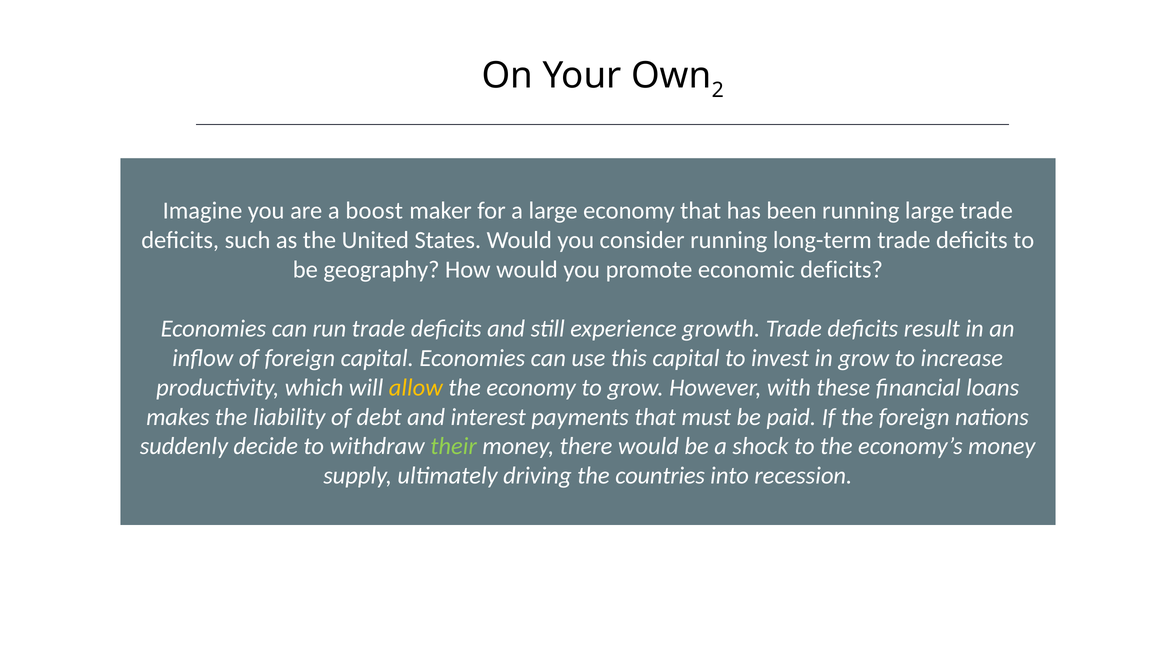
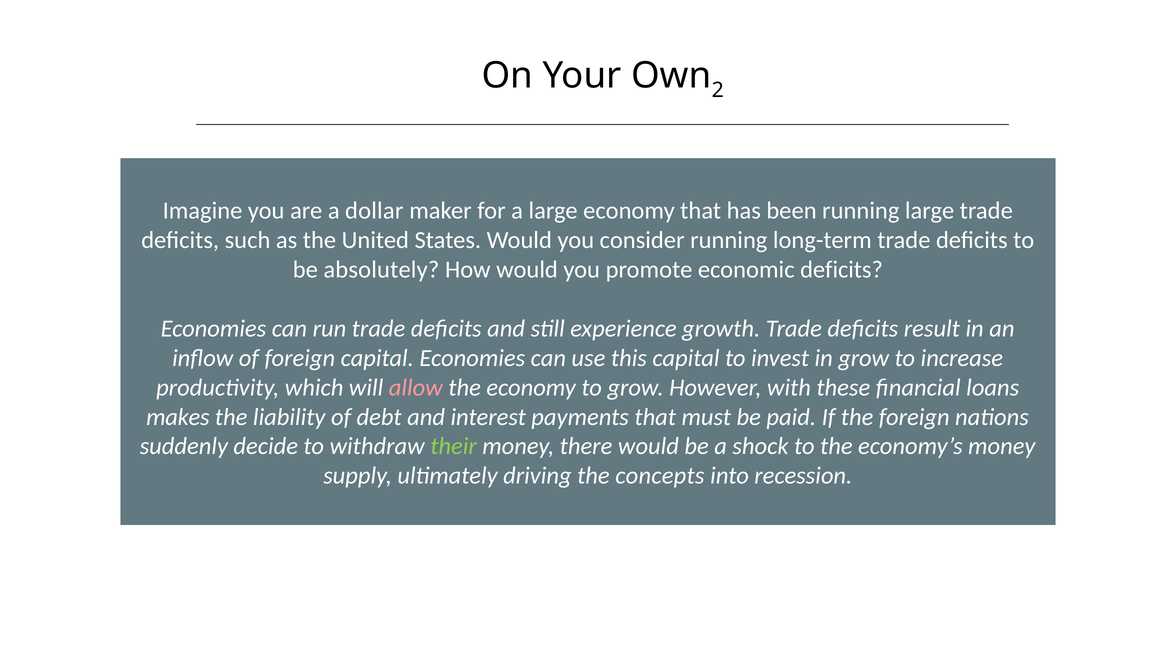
boost: boost -> dollar (374, 211)
geography: geography -> absolutely (381, 270)
allow colour: yellow -> pink (416, 387)
countries: countries -> concepts (660, 475)
